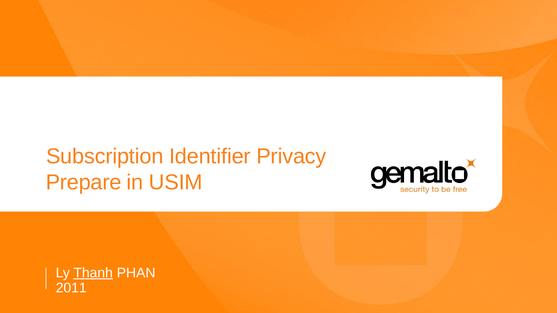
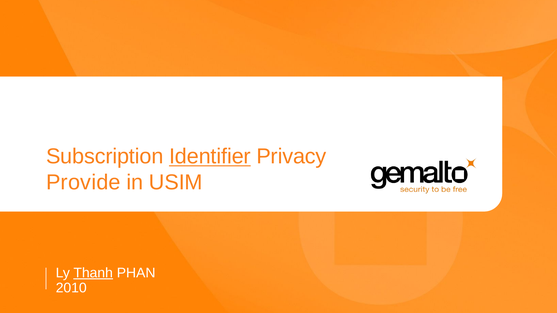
Identifier underline: none -> present (210, 157)
Prepare: Prepare -> Provide (83, 183)
2011: 2011 -> 2010 (71, 288)
